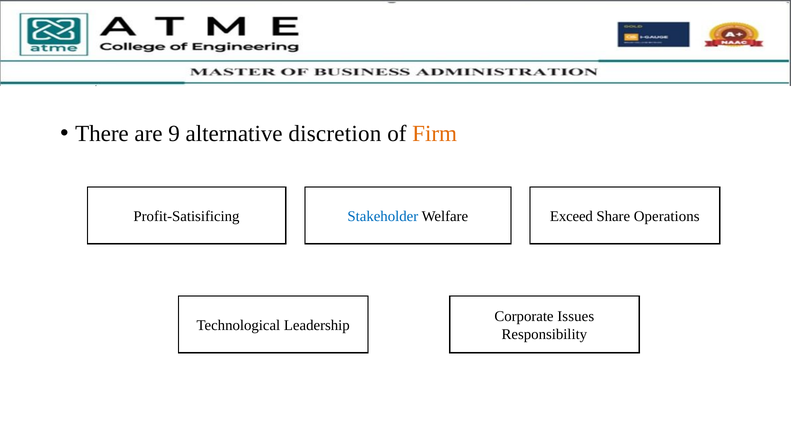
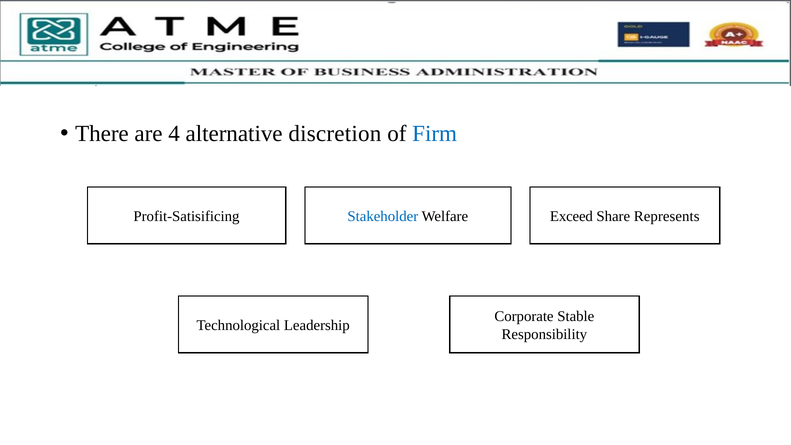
9: 9 -> 4 (174, 134)
Firm colour: orange -> blue (435, 134)
Operations: Operations -> Represents (667, 216)
Issues: Issues -> Stable (576, 317)
